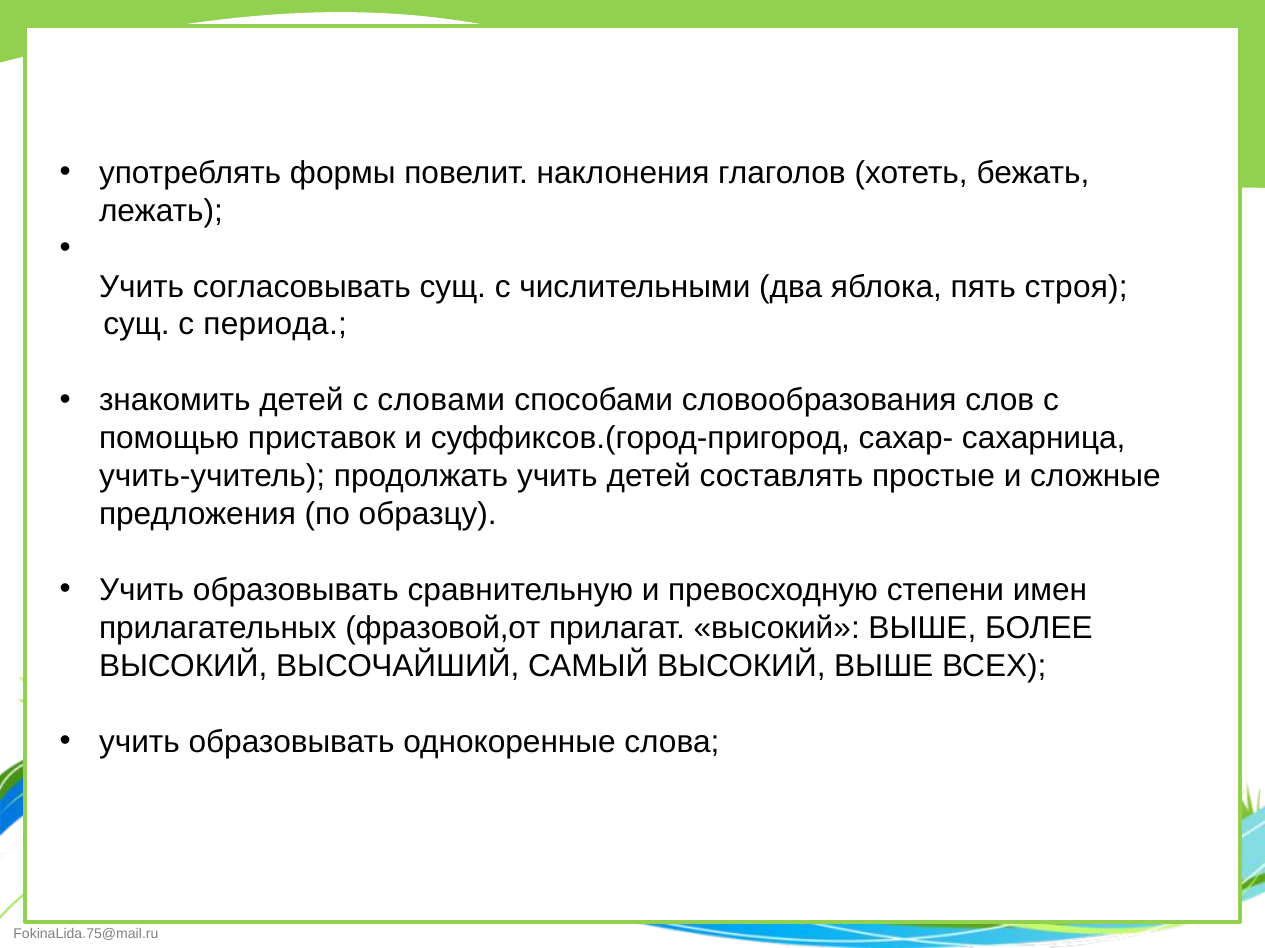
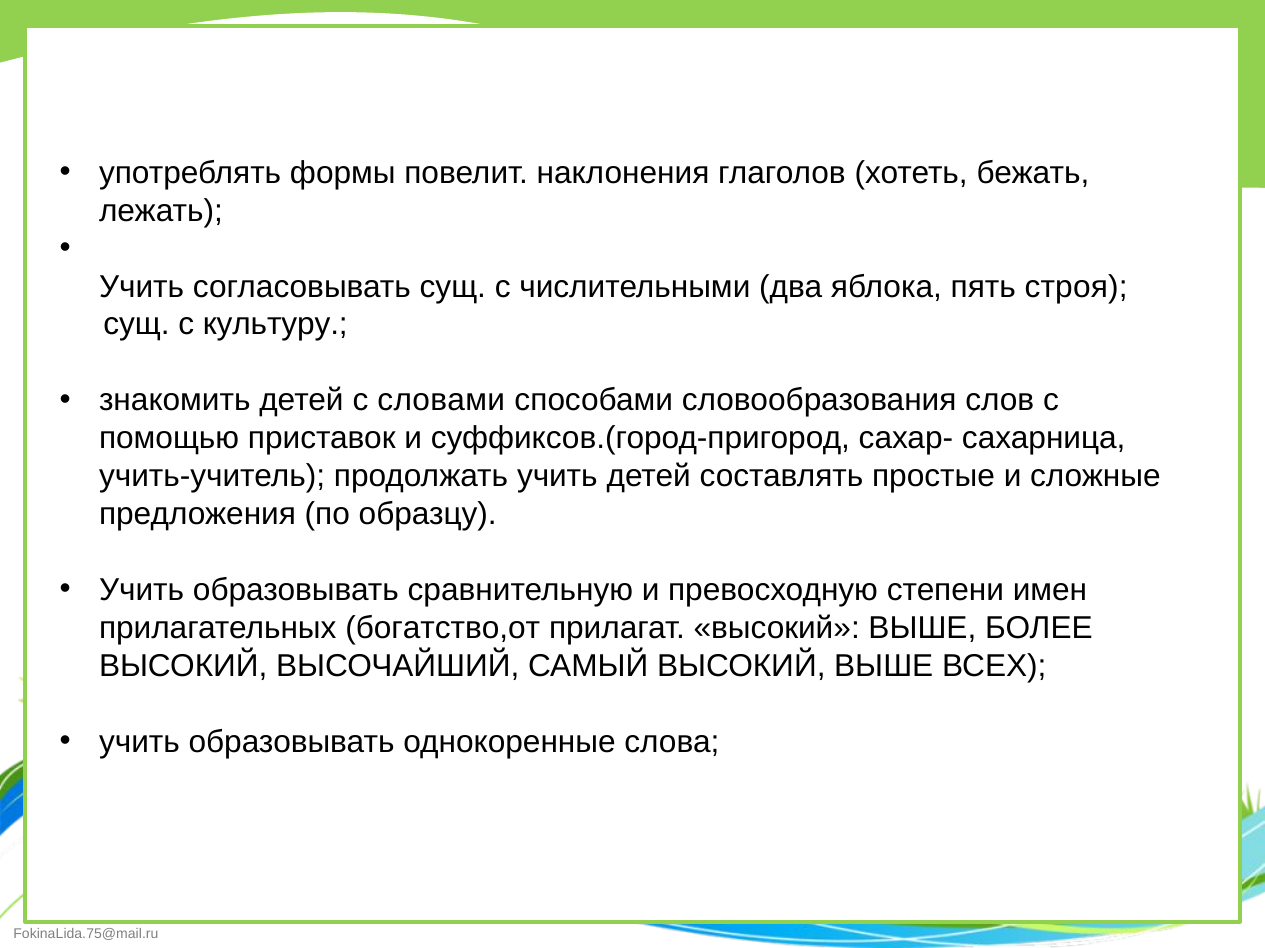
периода: периода -> культуру (275, 325)
фразовой,от: фразовой,от -> богатство,от (443, 628)
